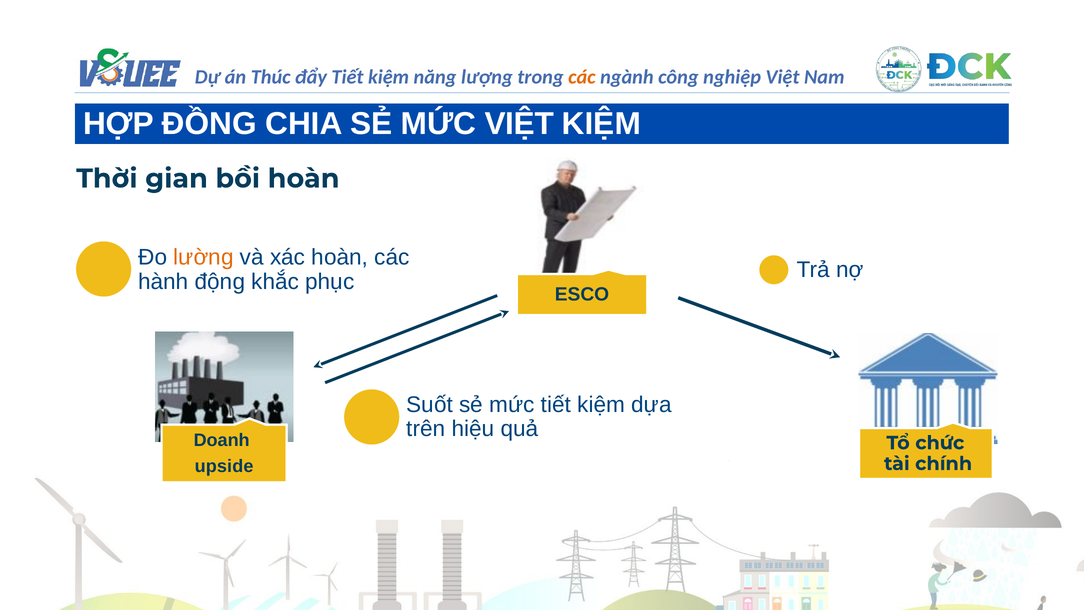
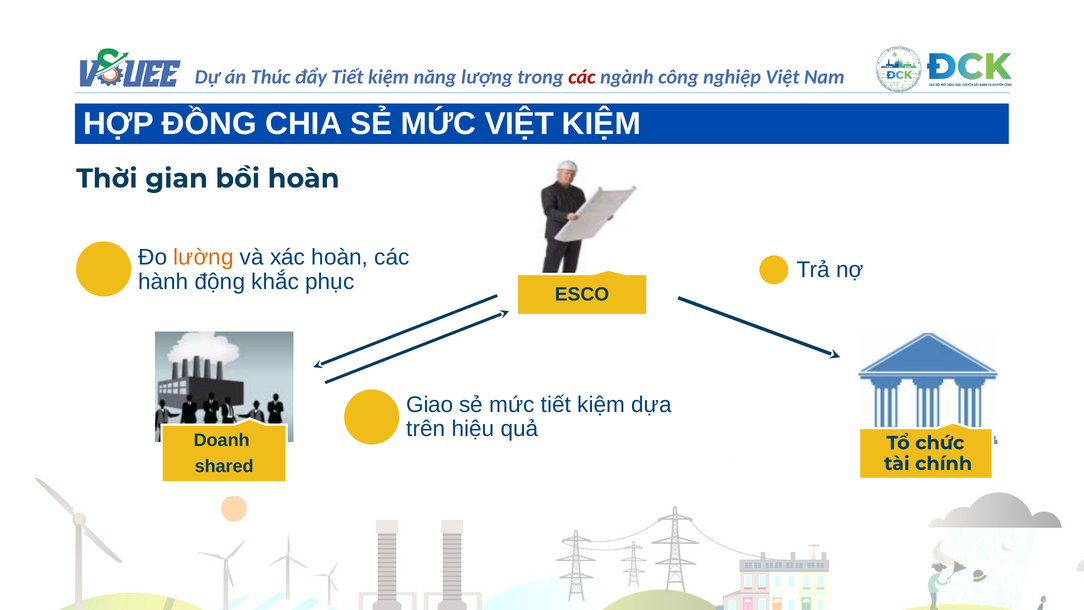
các colour: orange -> red (582, 77)
Suốt: Suốt -> Giao (430, 404)
upside: upside -> shared (224, 466)
